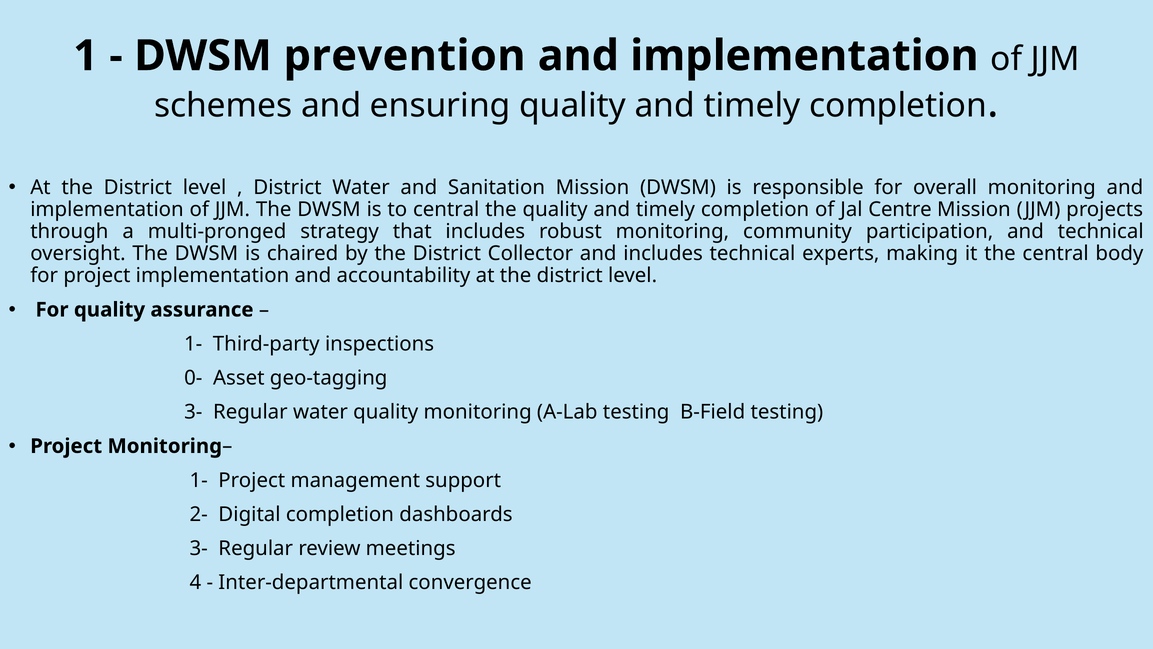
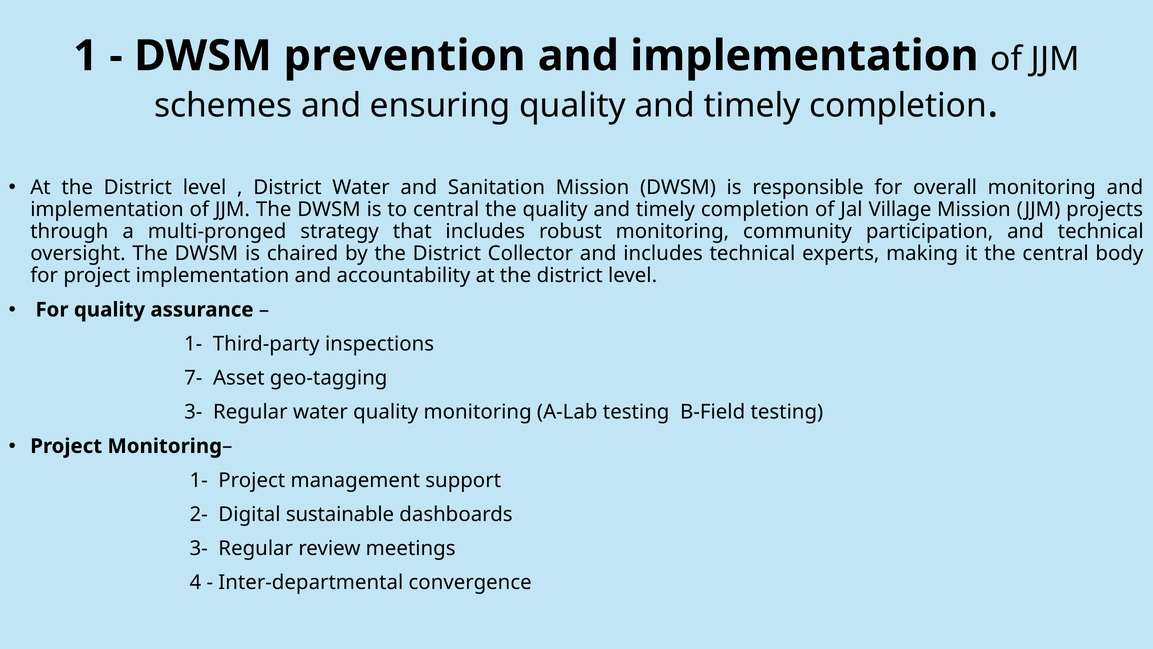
Centre: Centre -> Village (900, 209)
0-: 0- -> 7- (193, 378)
Digital completion: completion -> sustainable (340, 514)
